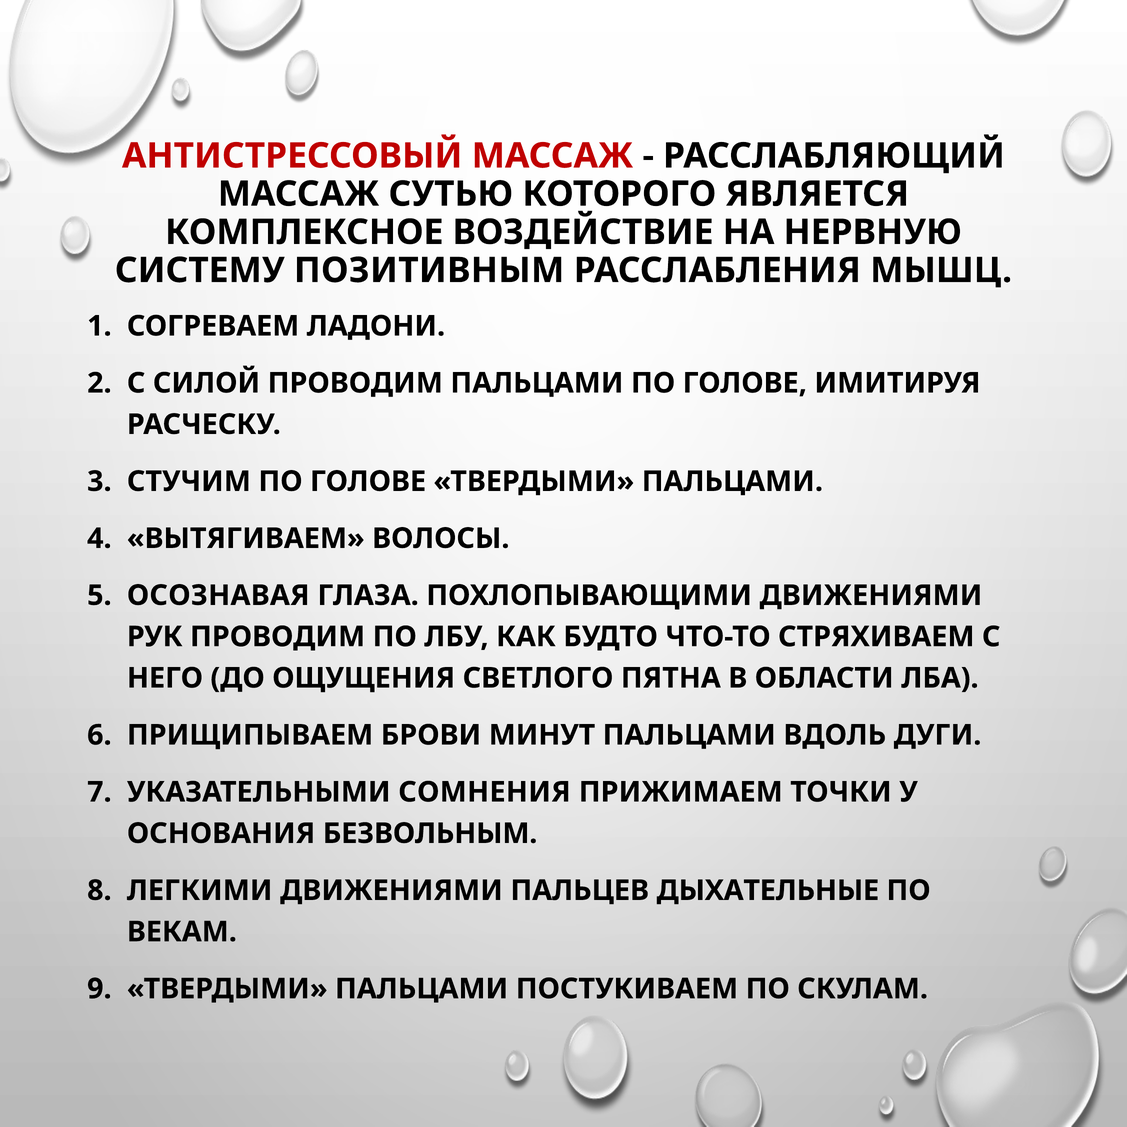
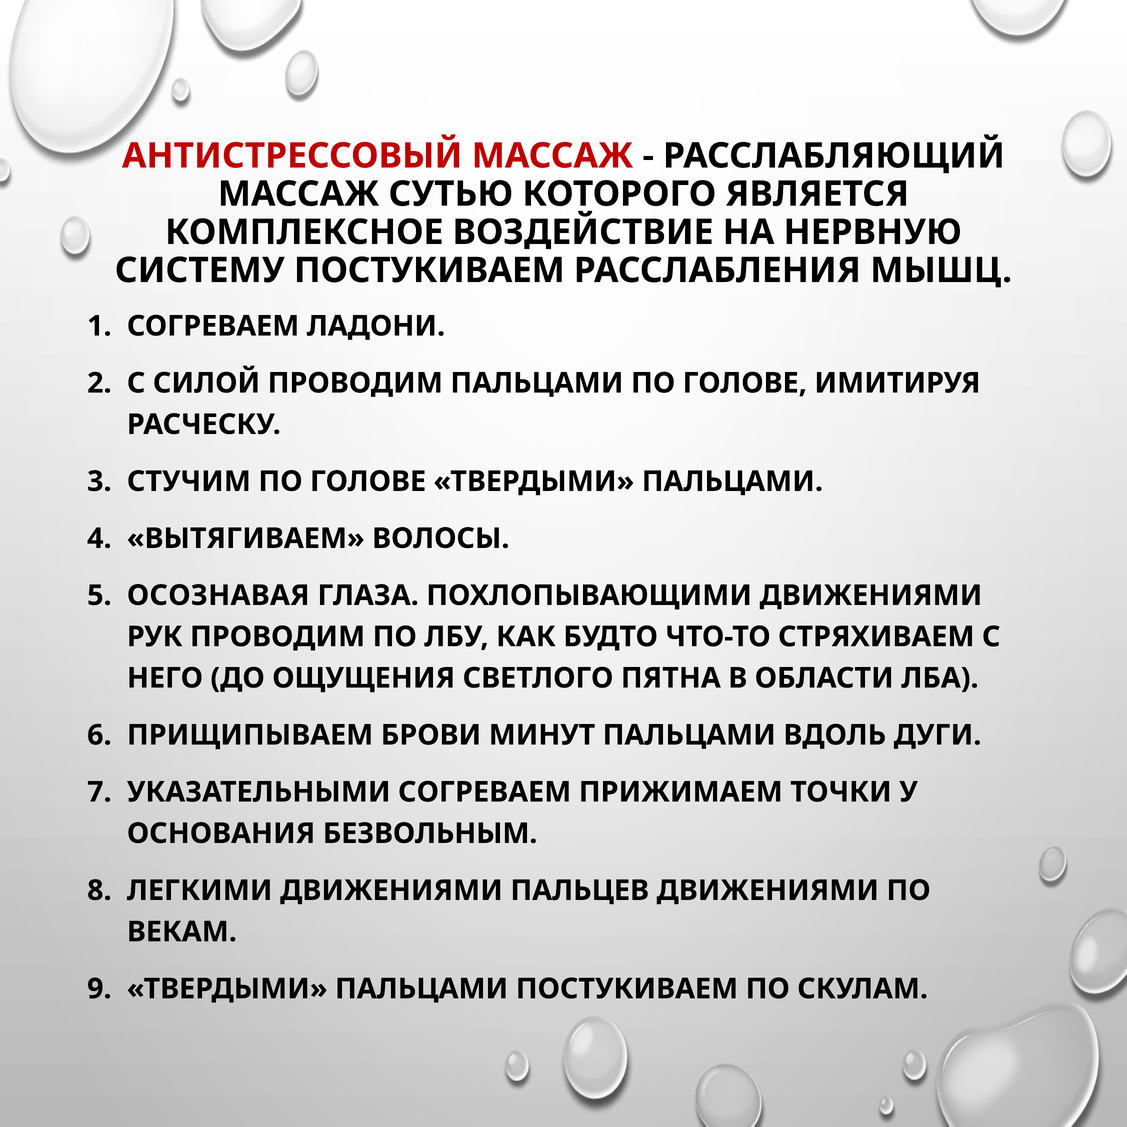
СИСТЕМУ ПОЗИТИВНЫМ: ПОЗИТИВНЫМ -> ПОСТУКИВАЕМ (429, 270)
УКАЗАТЕЛЬНЫМИ СОМНЕНИЯ: СОМНЕНИЯ -> СОГРЕВАЕМ (485, 792)
ПАЛЬЦЕВ ДЫХАТЕЛЬНЫЕ: ДЫХАТЕЛЬНЫЕ -> ДВИЖЕНИЯМИ (768, 890)
